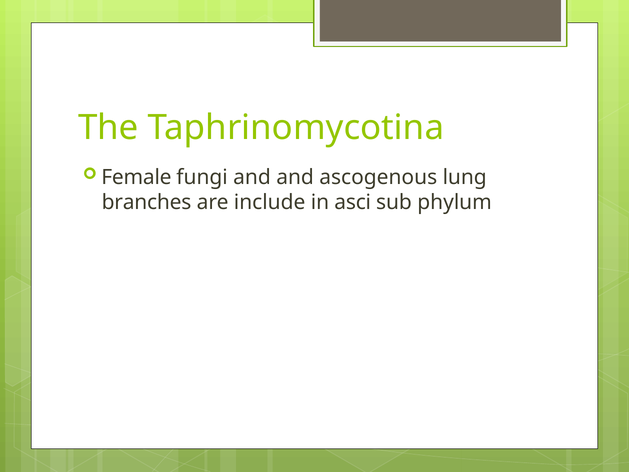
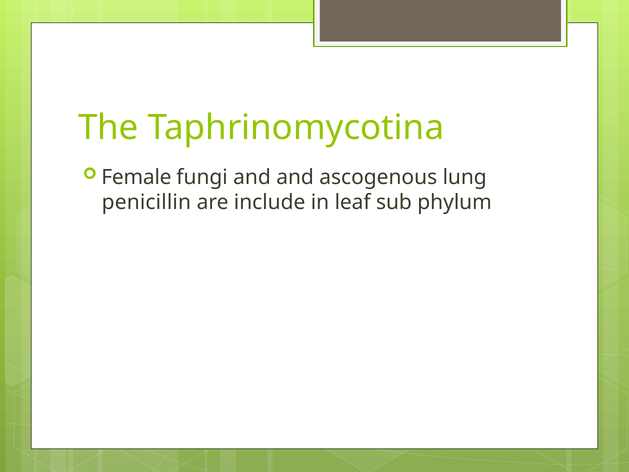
branches: branches -> penicillin (146, 202)
asci: asci -> leaf (353, 202)
